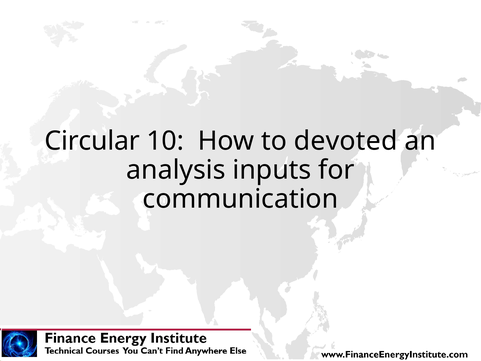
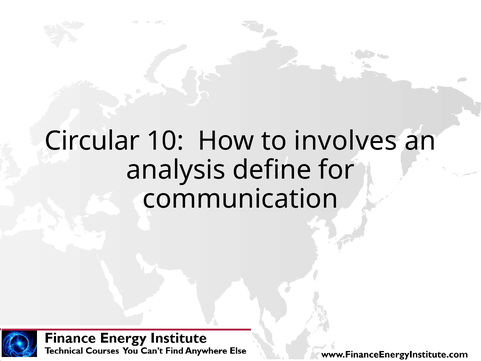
devoted: devoted -> involves (346, 141)
inputs: inputs -> define (272, 170)
